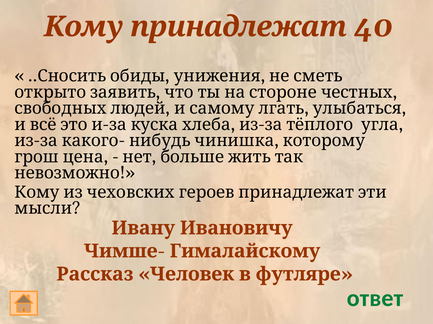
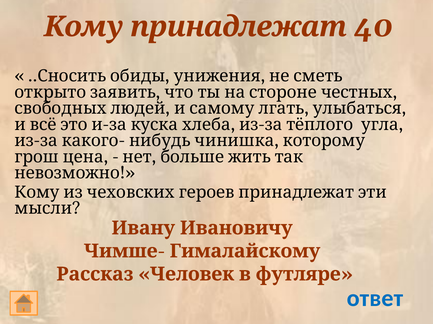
ответ colour: green -> blue (375, 299)
